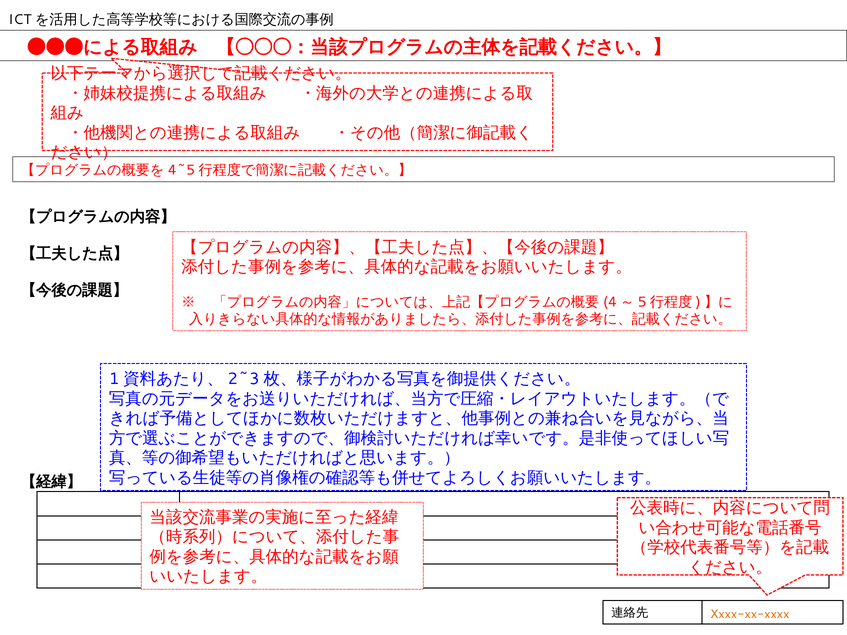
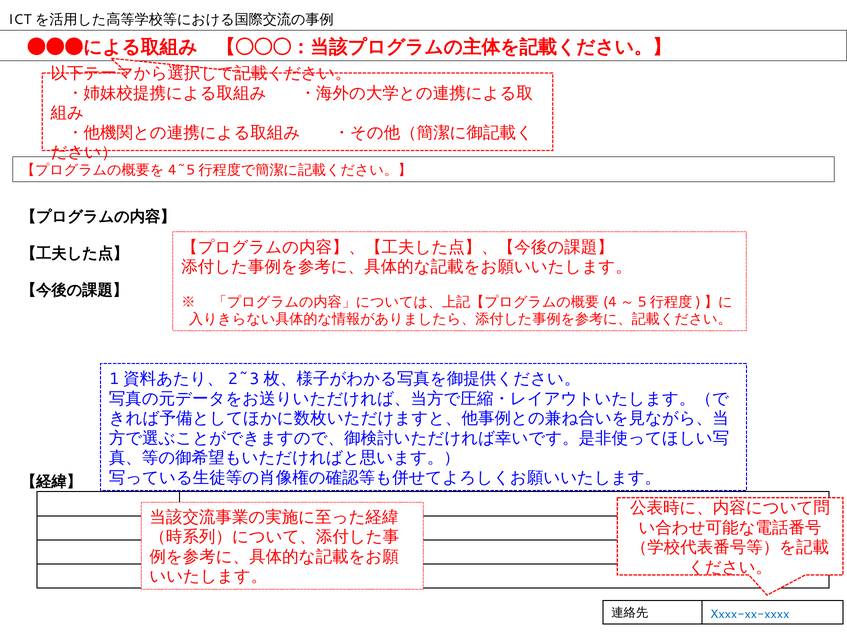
Xxxx-xx-xxxx colour: orange -> blue (750, 614)
